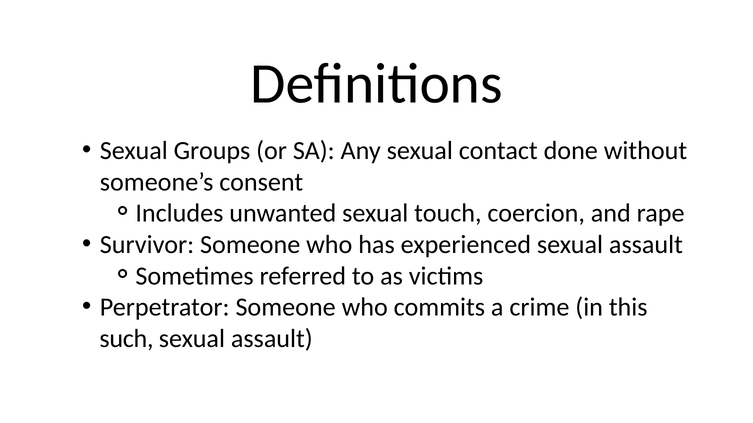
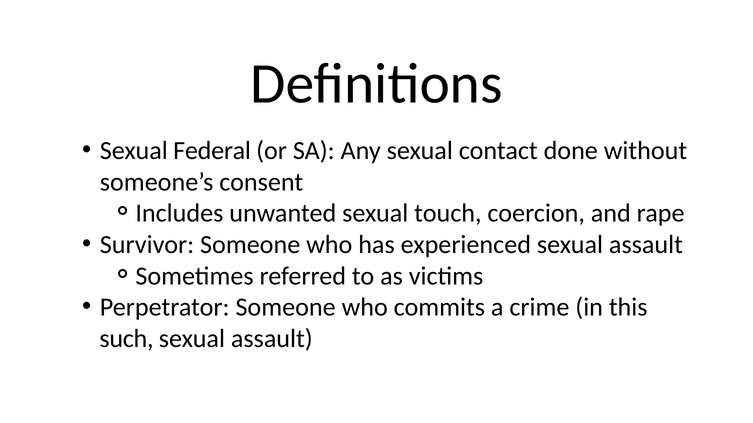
Groups: Groups -> Federal (212, 151)
